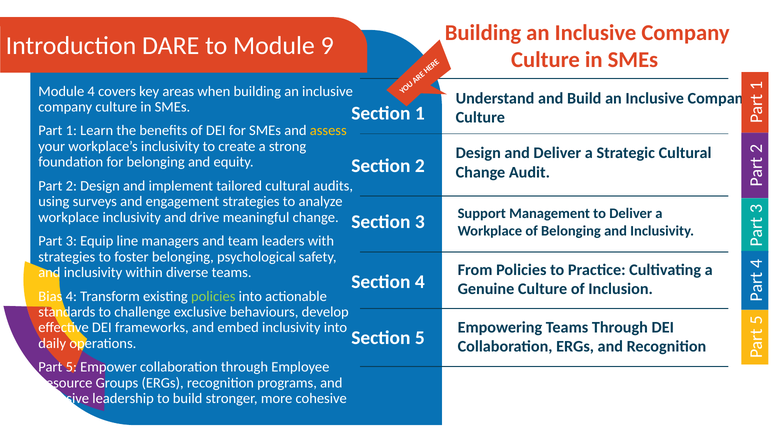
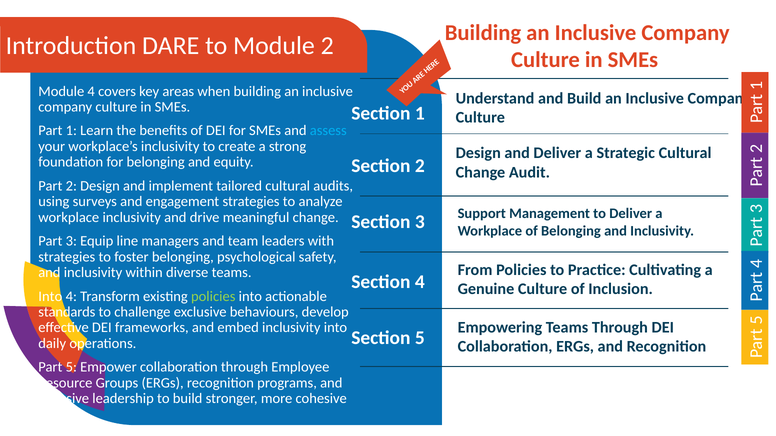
Module 9: 9 -> 2 (327, 46)
assess colour: yellow -> light blue (328, 131)
Bias: Bias -> Into (50, 297)
